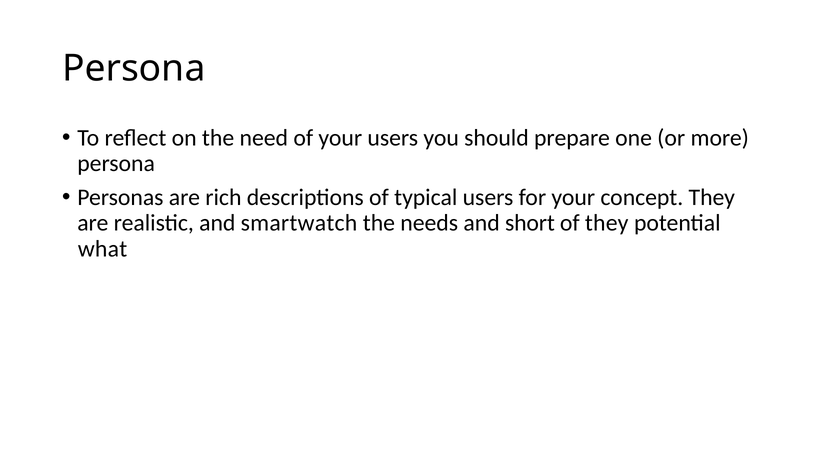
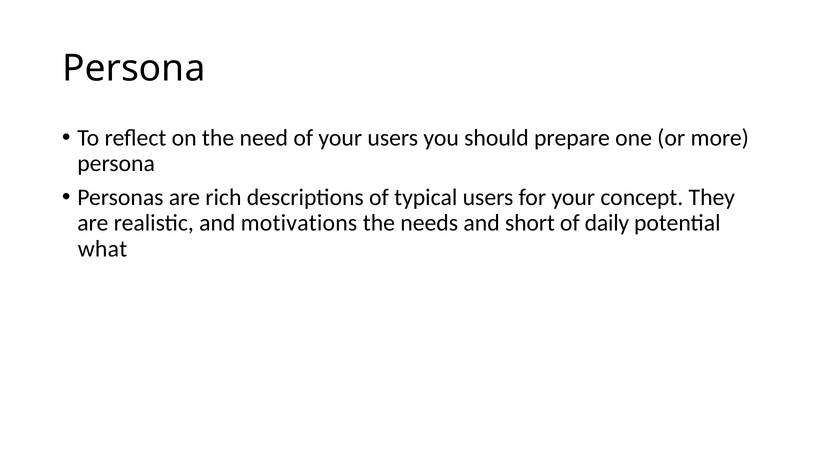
smartwatch: smartwatch -> motivations (299, 223)
of they: they -> daily (607, 223)
